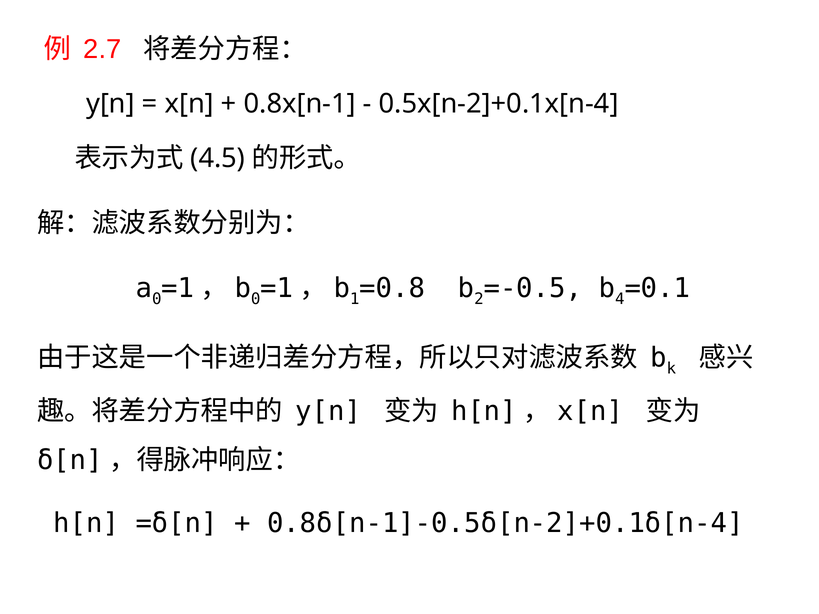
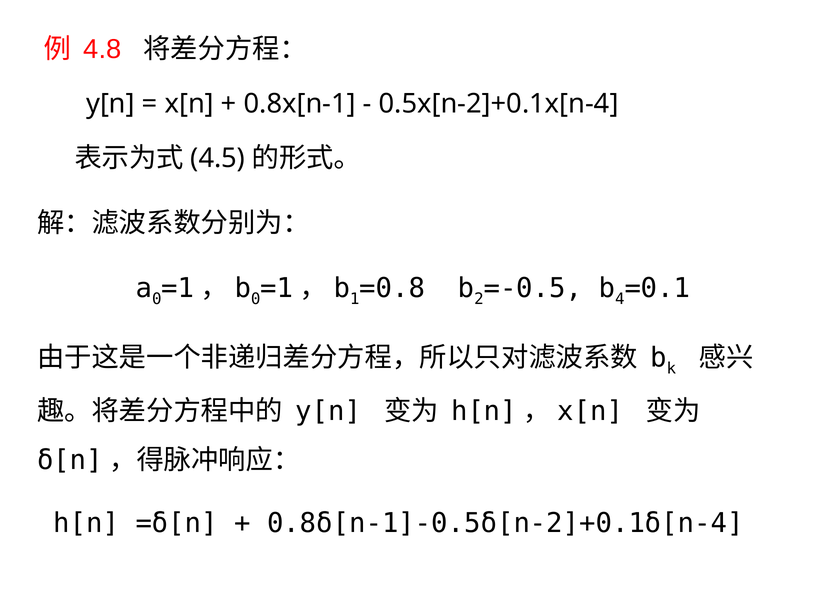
2.7: 2.7 -> 4.8 (102, 49)
